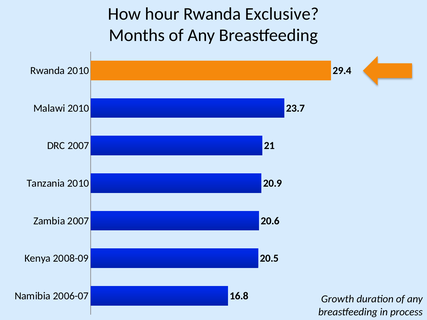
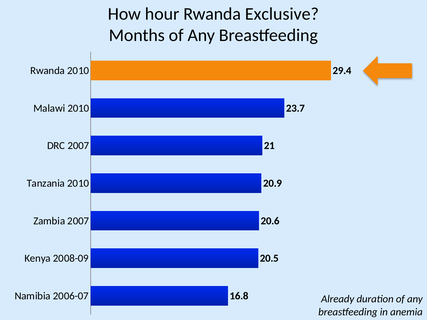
Growth: Growth -> Already (338, 299)
process: process -> anemia (406, 312)
